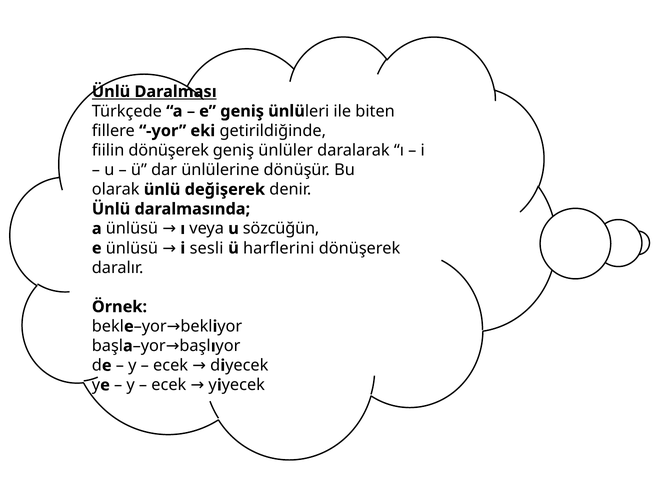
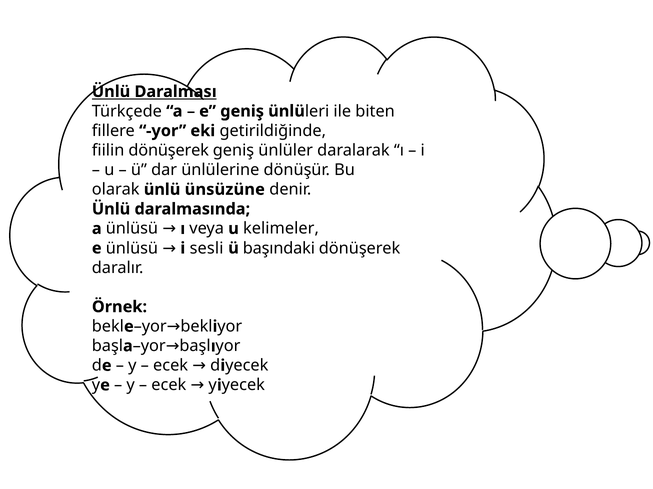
değişerek: değişerek -> ünsüzüne (225, 190)
sözcüğün: sözcüğün -> kelimeler (281, 229)
harflerini: harflerini -> başındaki (279, 249)
